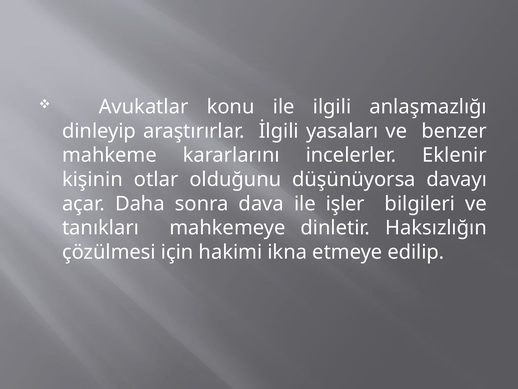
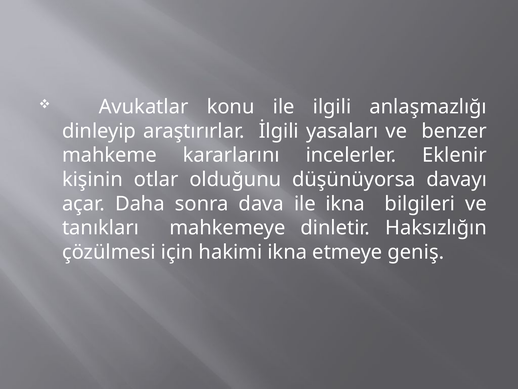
ile işler: işler -> ikna (345, 203)
edilip: edilip -> geniş (416, 252)
